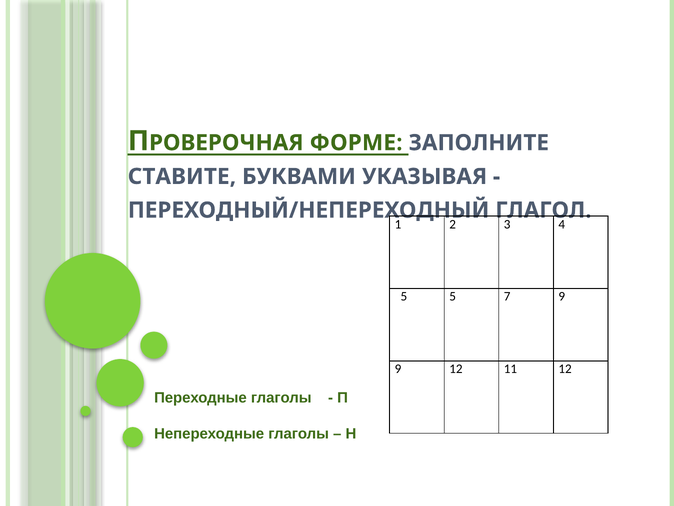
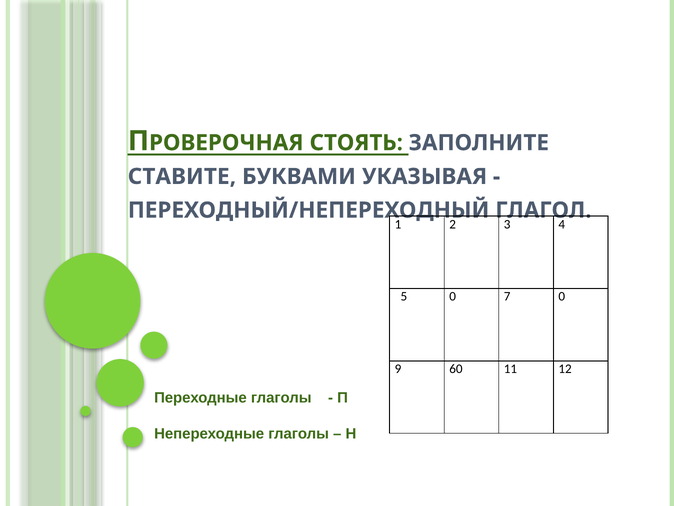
ФОРМЕ: ФОРМЕ -> СТОЯТЬ (356, 143)
5 5: 5 -> 0 (453, 296)
7 9: 9 -> 0 (562, 296)
9 12: 12 -> 60 (456, 369)
